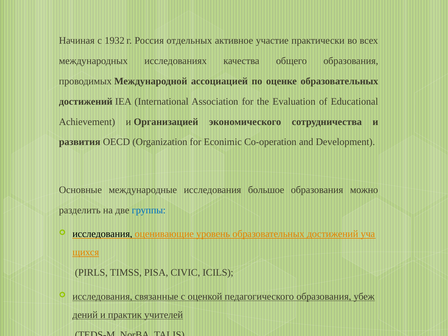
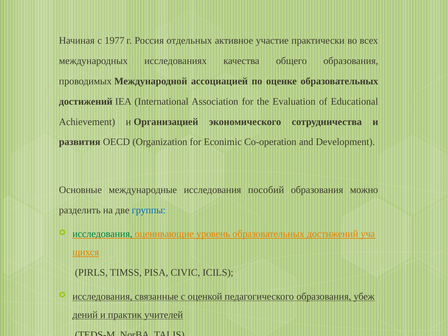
1932: 1932 -> 1977 (115, 41)
большое: большое -> пособий (266, 190)
исследования colour: black -> green (102, 234)
